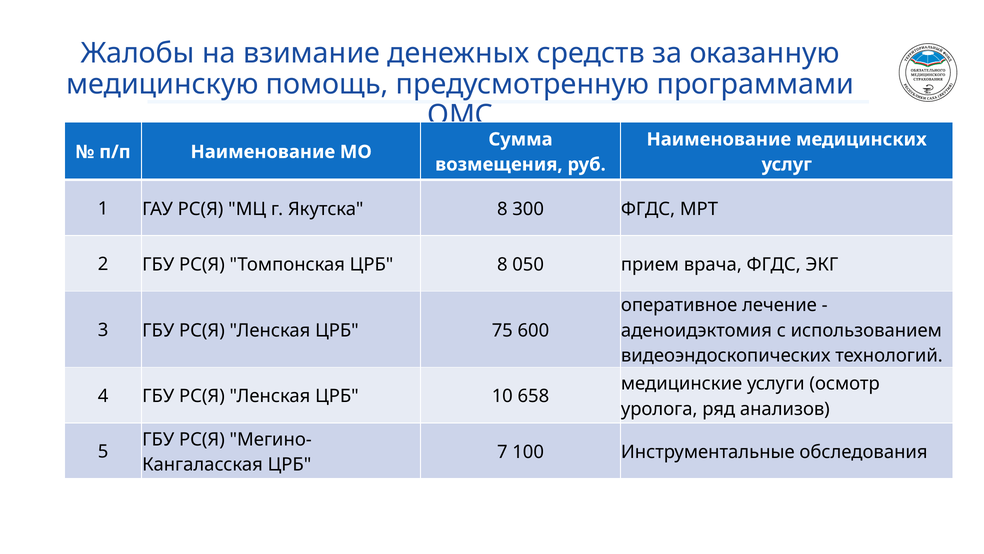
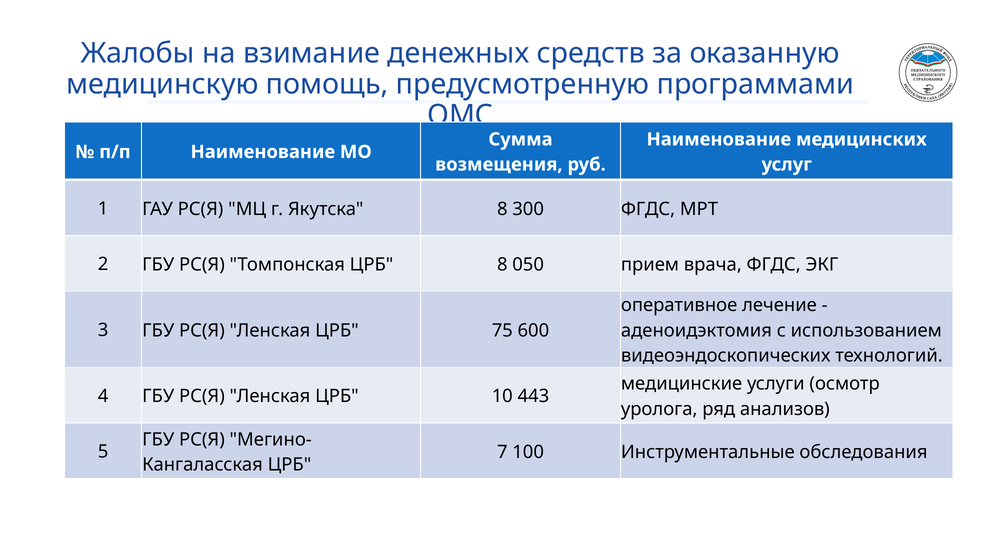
658: 658 -> 443 (533, 396)
